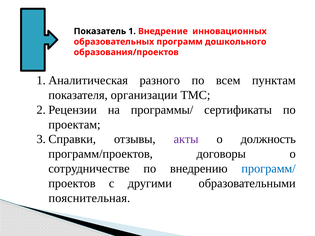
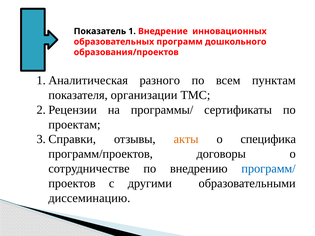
акты colour: purple -> orange (186, 139)
должность: должность -> специфика (268, 139)
пояснительная: пояснительная -> диссеминацию (89, 198)
